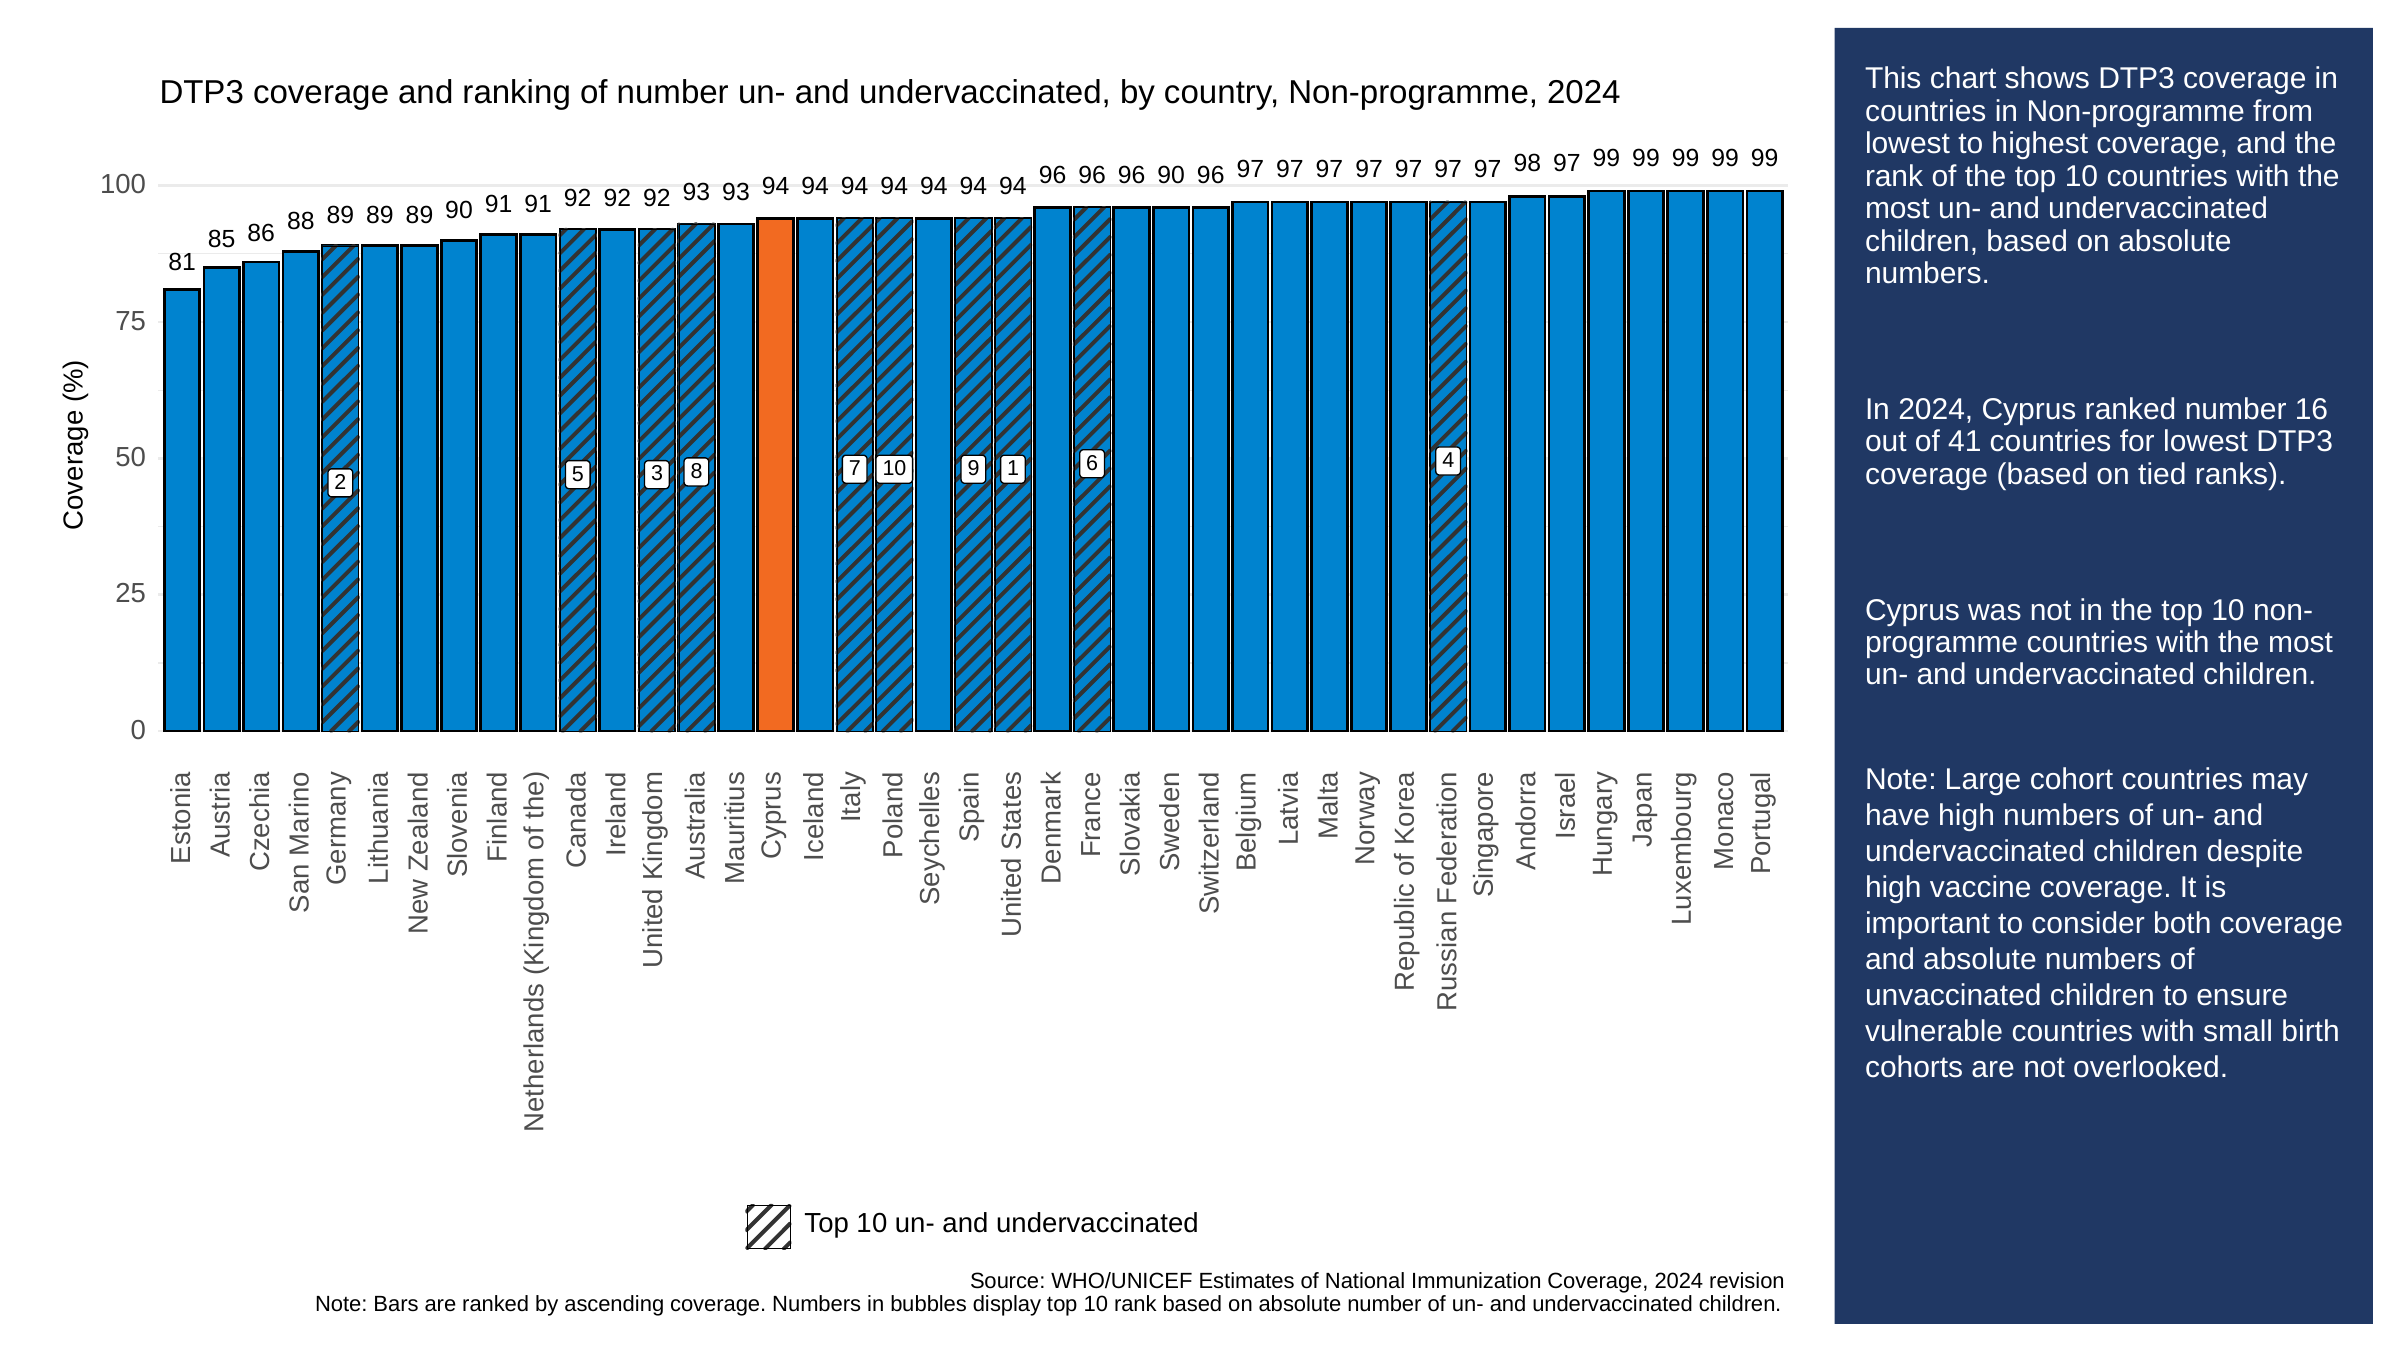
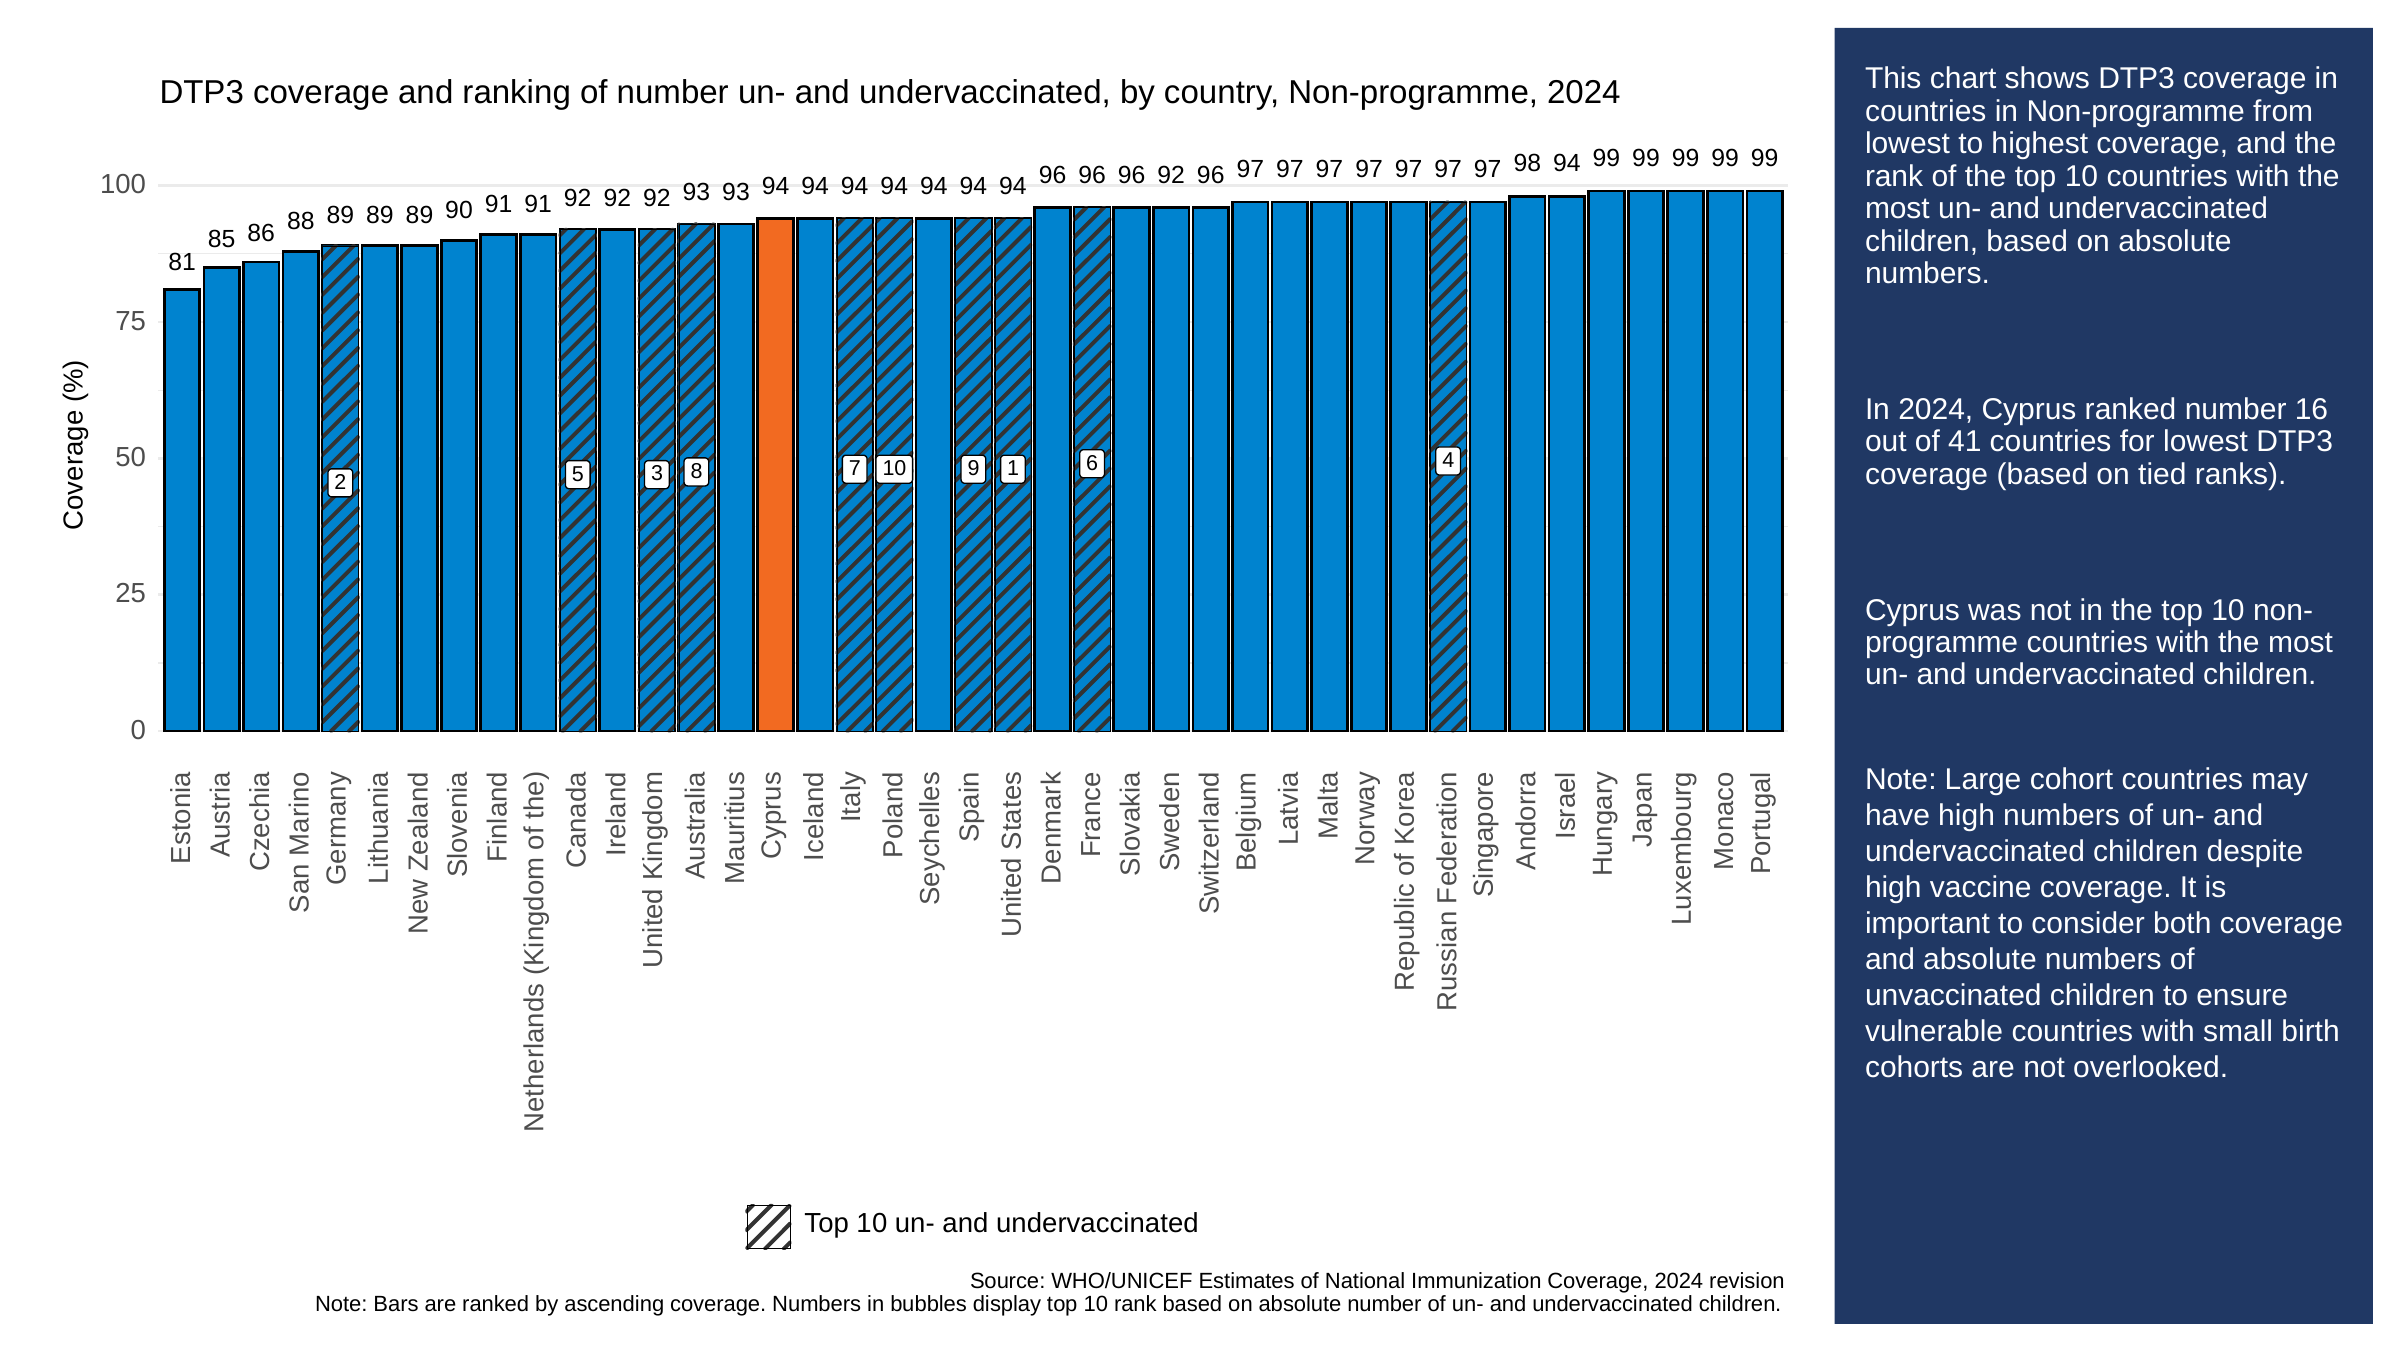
97: 97 -> 94 (1567, 164)
96 90: 90 -> 92 (1171, 175)
